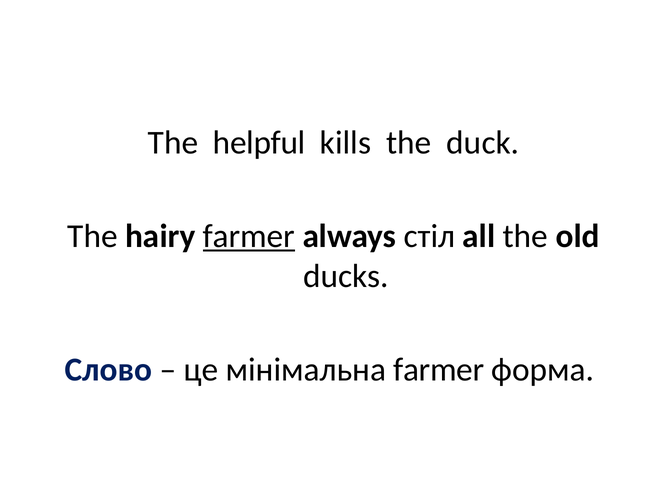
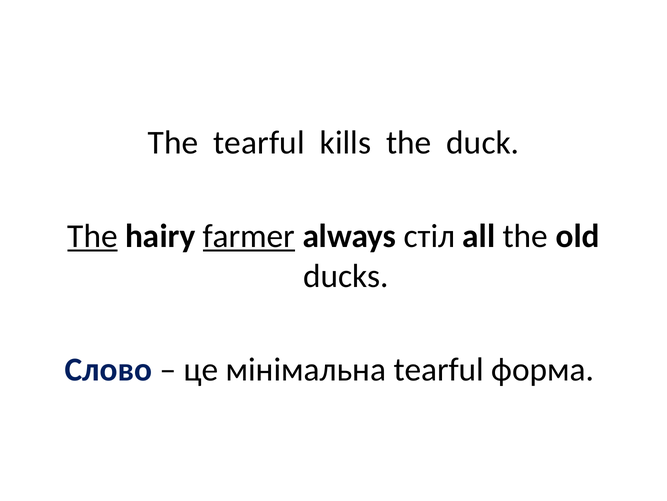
The helpful: helpful -> tearful (259, 142)
The underline: none -> present (93, 236)
мінімальна farmer: farmer -> tearful (439, 369)
